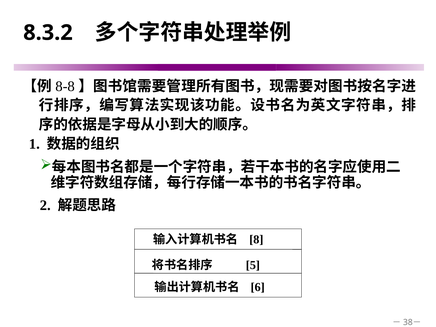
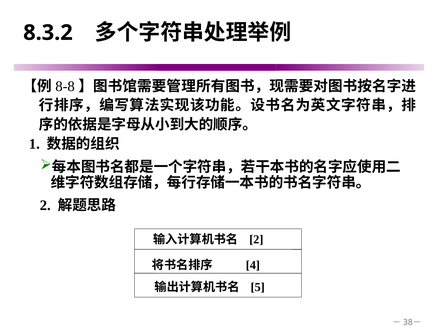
8: 8 -> 2 (256, 240)
5: 5 -> 4 (253, 265)
6: 6 -> 5 (258, 287)
